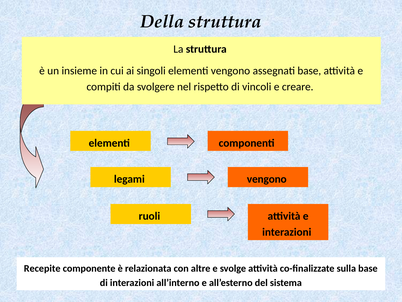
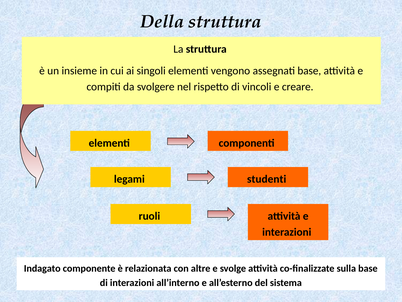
vengono: vengono -> studenti (267, 179)
Recepite: Recepite -> Indagato (42, 268)
